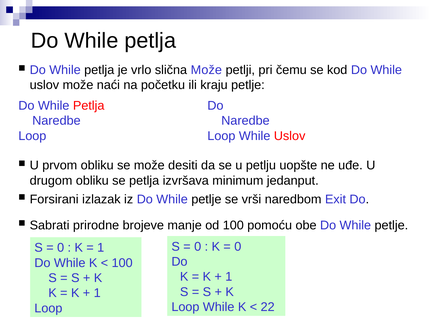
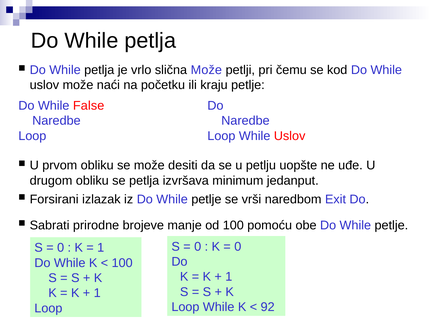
Petlja: Petlja -> False (89, 106)
22: 22 -> 92 (268, 307)
